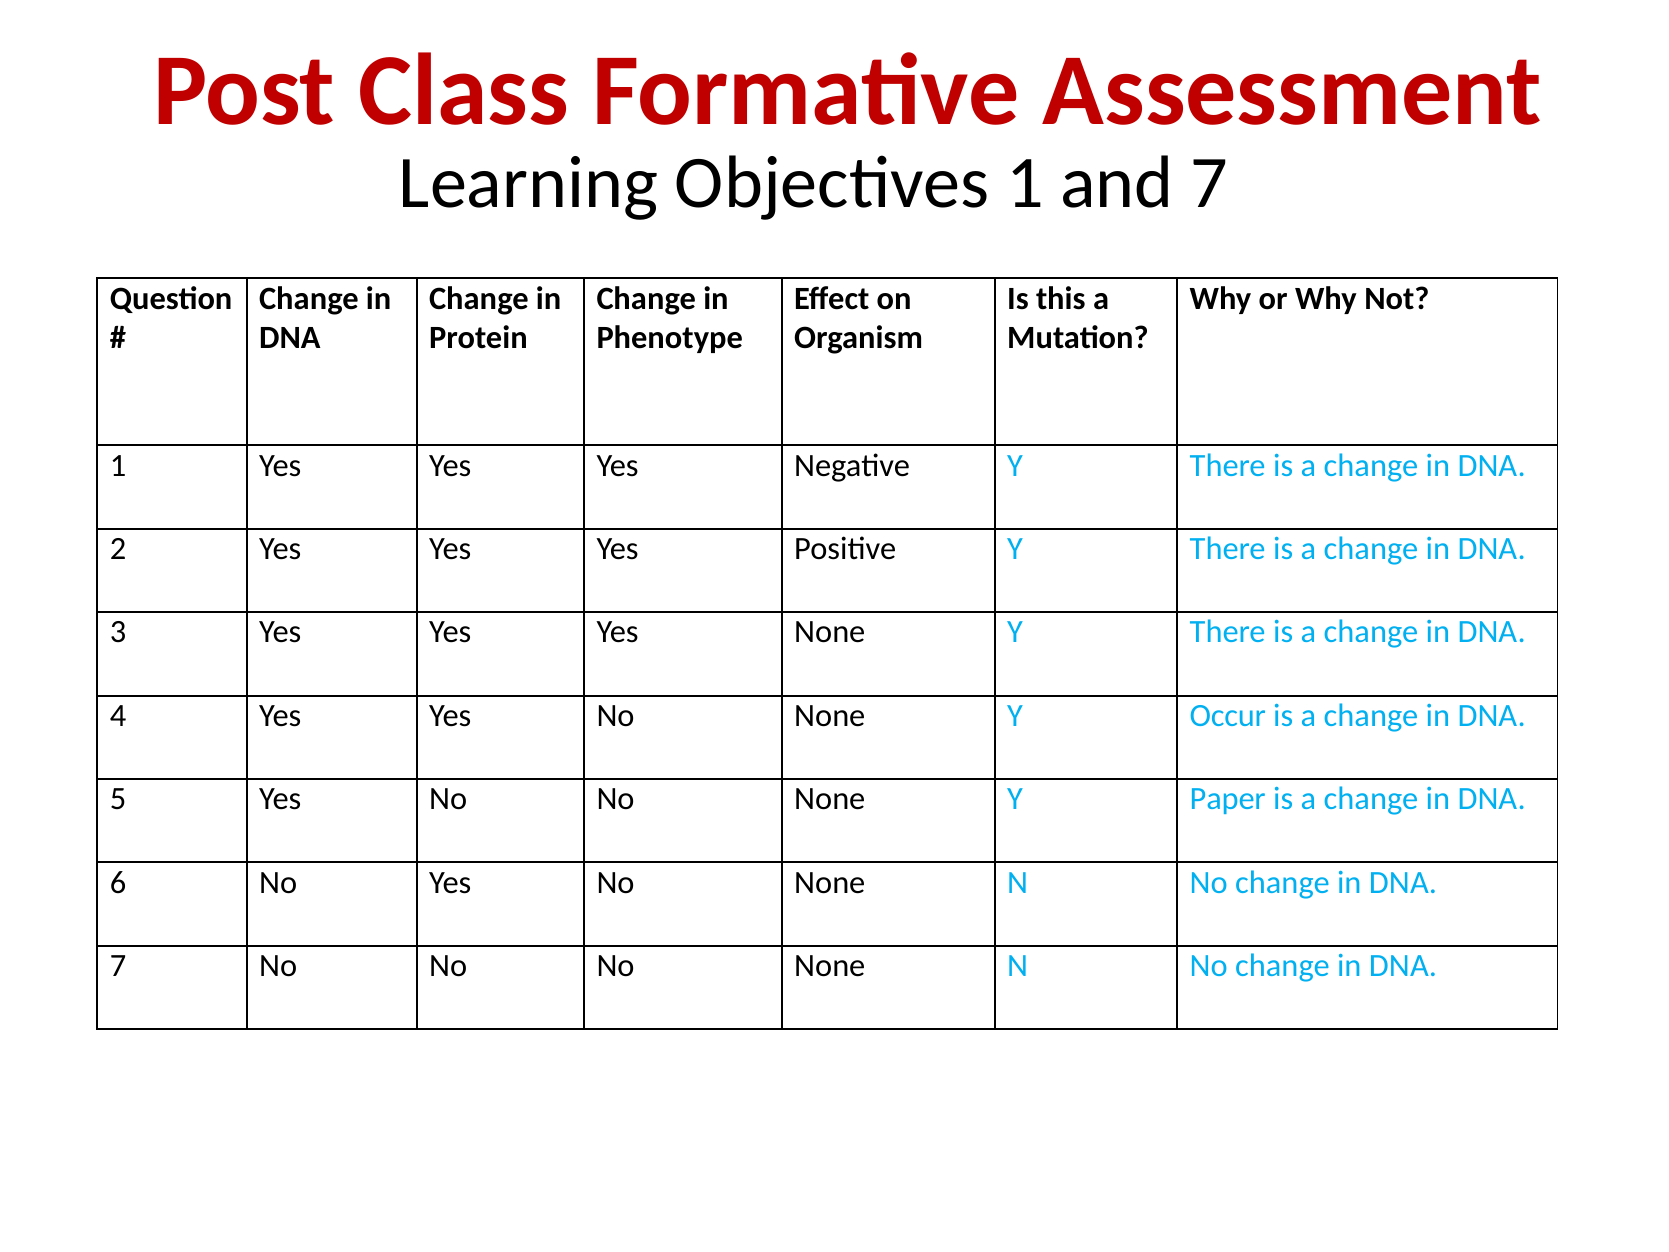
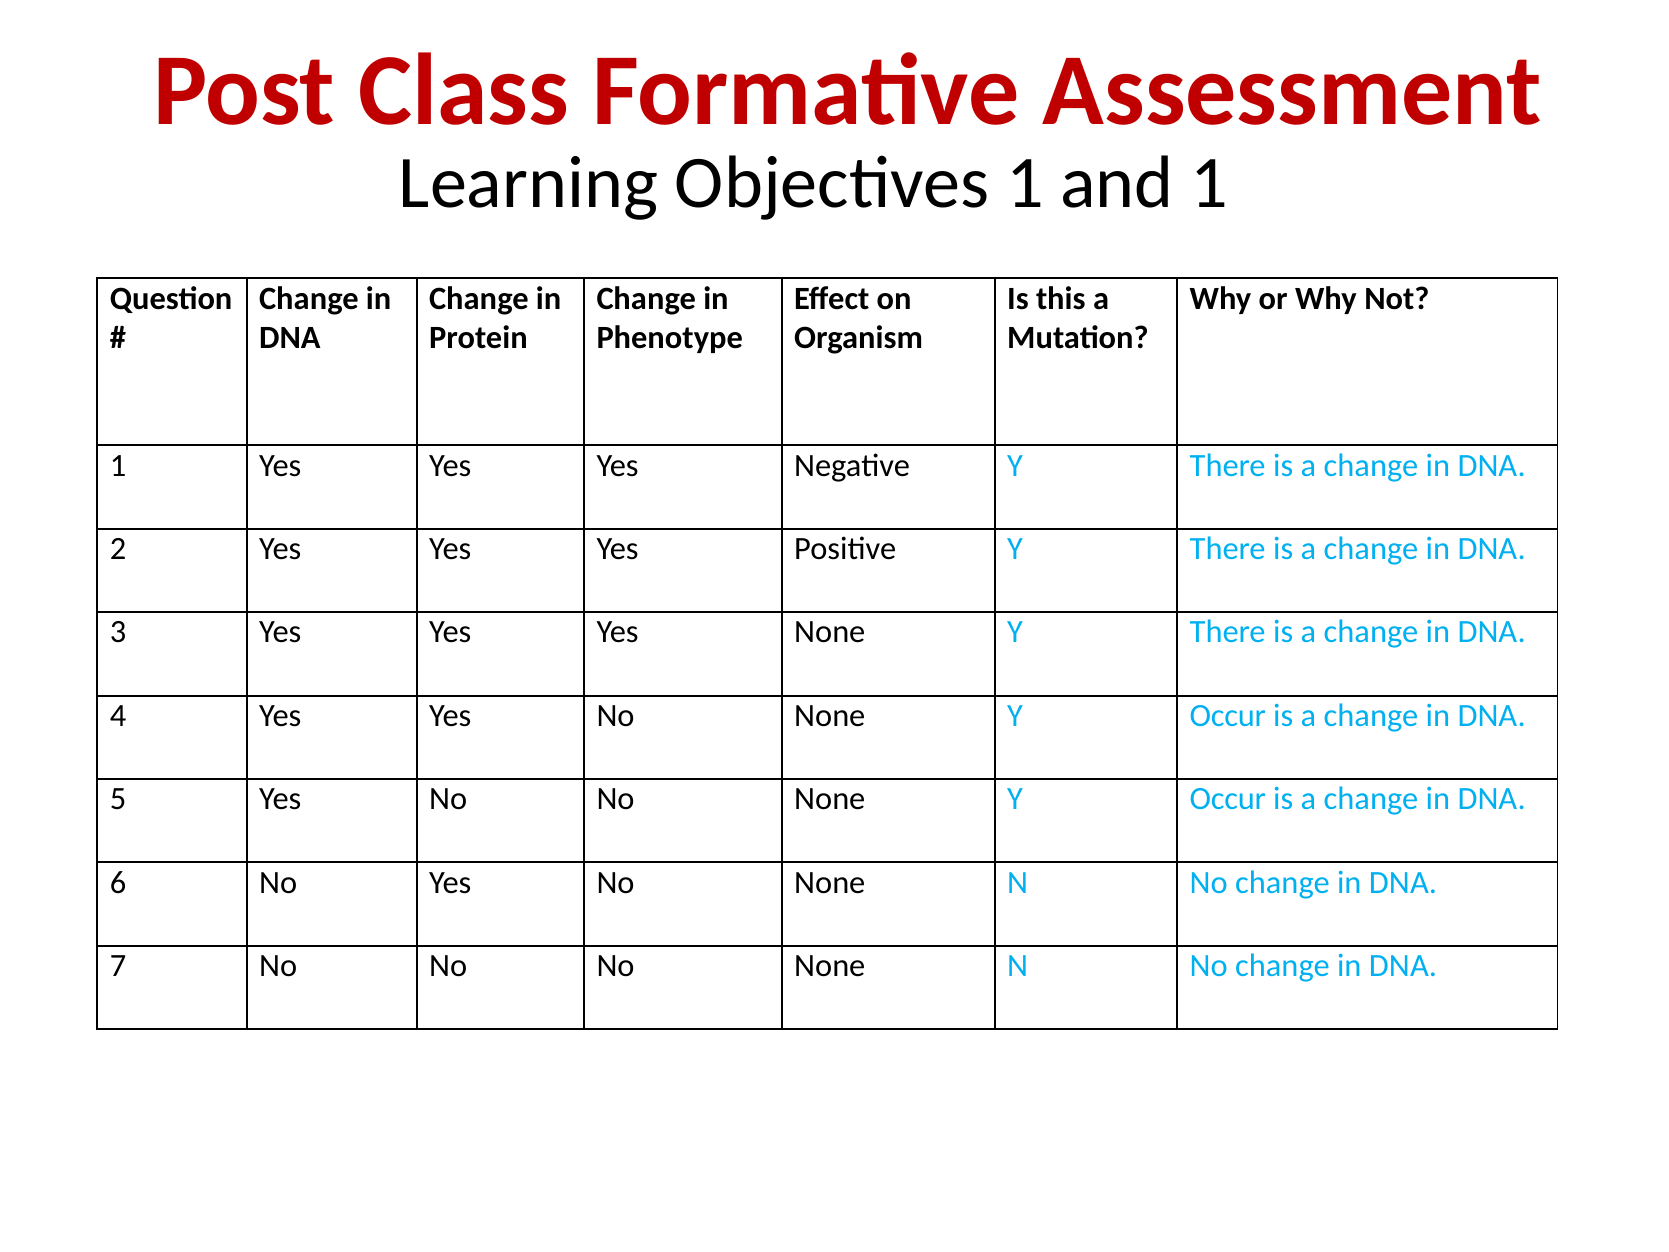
and 7: 7 -> 1 (1209, 183)
Paper: Paper -> Occur (1228, 799)
